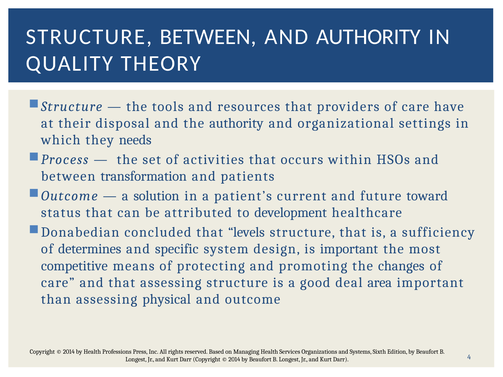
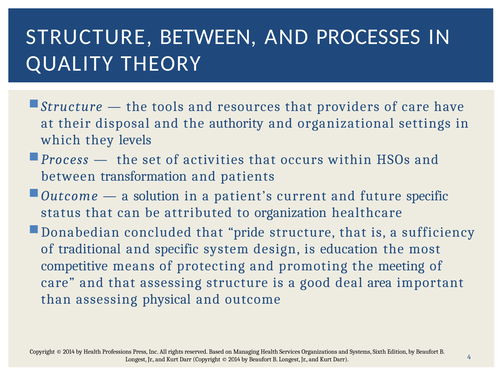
AND AUTHORITY: AUTHORITY -> PROCESSES (368, 37)
needs: needs -> levels (135, 140)
future toward: toward -> specific (427, 196)
development: development -> organization (291, 213)
levels: levels -> pride (246, 232)
determines: determines -> traditional (90, 249)
is important: important -> education (349, 249)
changes: changes -> meeting (401, 266)
